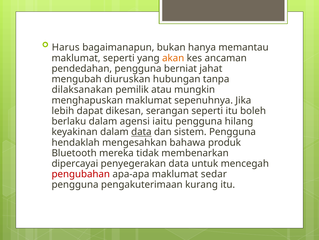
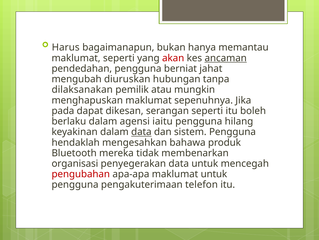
akan colour: orange -> red (173, 58)
ancaman underline: none -> present (226, 58)
lebih: lebih -> pada (63, 111)
dipercayai: dipercayai -> organisasi (75, 163)
maklumat sedar: sedar -> untuk (214, 174)
kurang: kurang -> telefon (202, 184)
